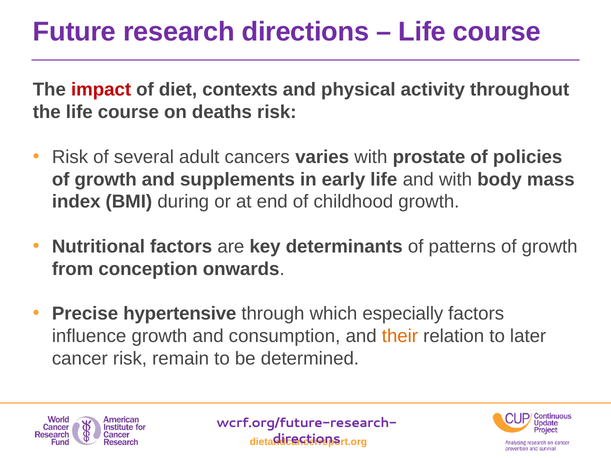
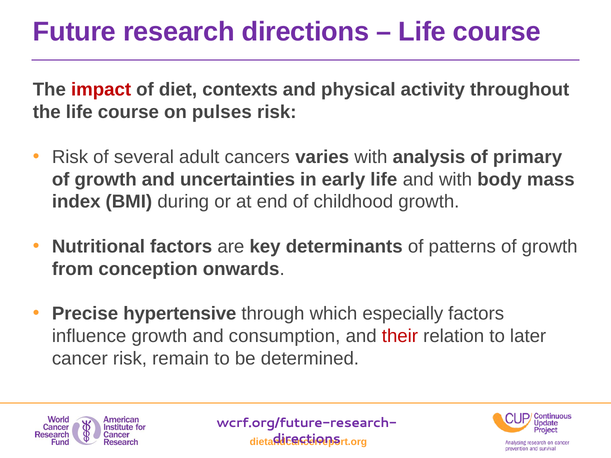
deaths: deaths -> pulses (222, 112)
prostate: prostate -> analysis (429, 157)
policies: policies -> primary (528, 157)
supplements: supplements -> uncertainties (238, 179)
their colour: orange -> red (400, 336)
